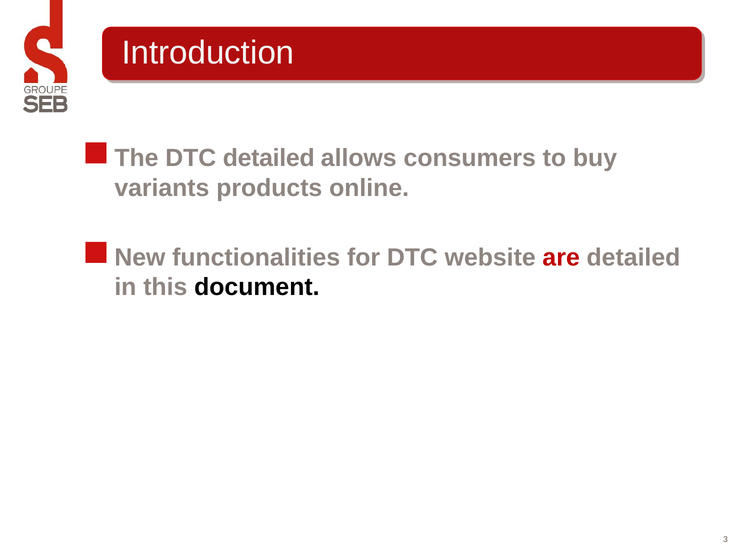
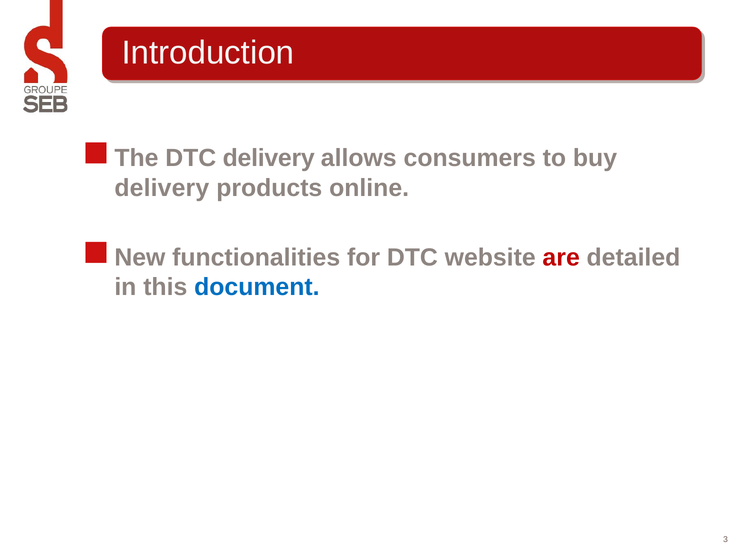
DTC detailed: detailed -> delivery (269, 158)
variants: variants -> delivery (162, 188)
document colour: black -> blue (257, 287)
